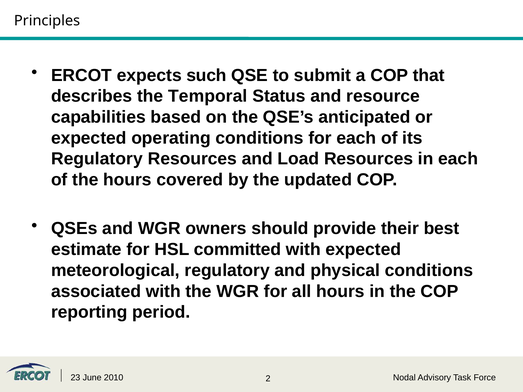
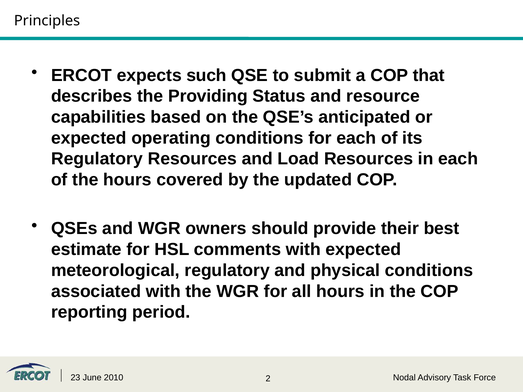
Temporal: Temporal -> Providing (208, 96)
committed: committed -> comments (238, 250)
